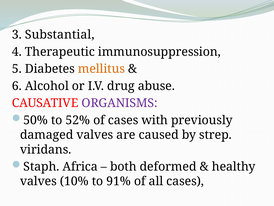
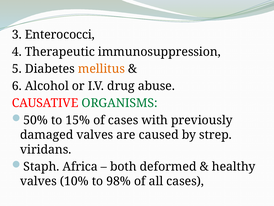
Substantial: Substantial -> Enterococci (60, 35)
ORGANISMS colour: purple -> green (120, 103)
52%: 52% -> 15% (78, 120)
91%: 91% -> 98% (119, 181)
